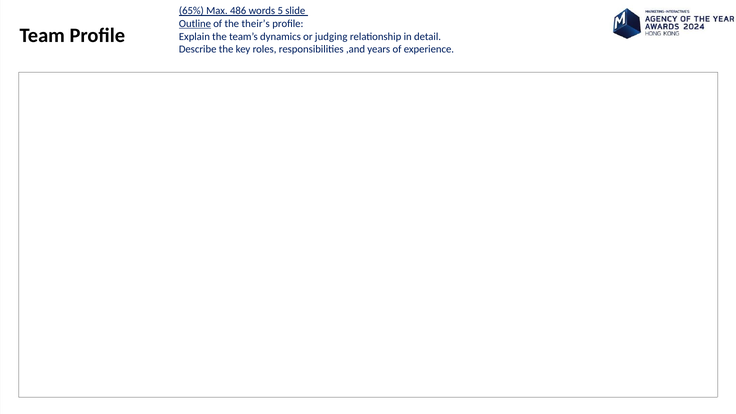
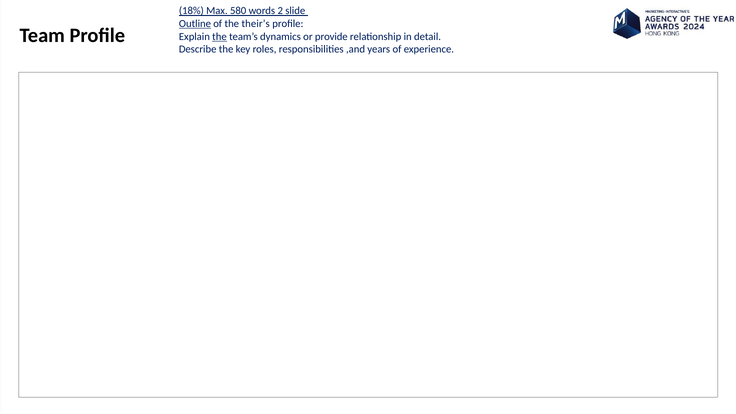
65%: 65% -> 18% (191, 11)
486: 486 -> 580 (238, 11)
5: 5 -> 2 (280, 11)
the underline: none -> present (220, 37)
judging: judging -> provide (331, 37)
